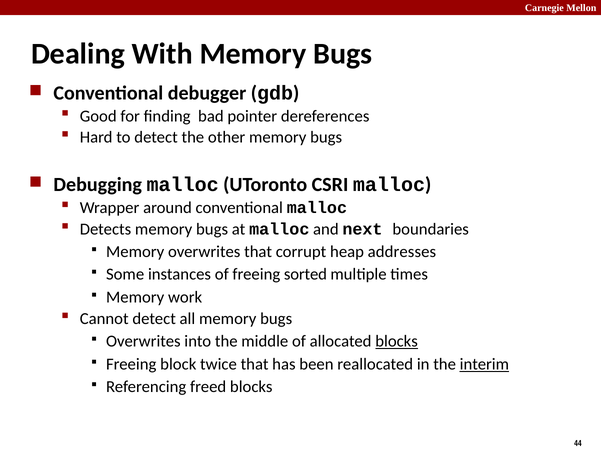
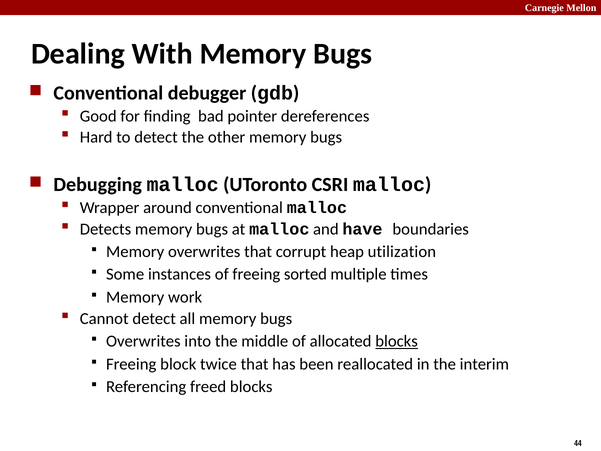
next: next -> have (362, 229)
addresses: addresses -> utilization (402, 251)
interim underline: present -> none (484, 364)
